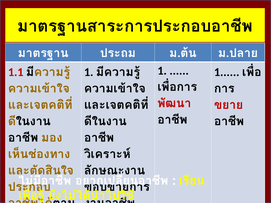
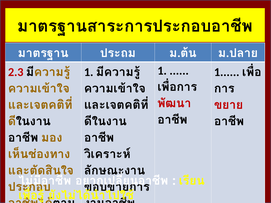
1.1: 1.1 -> 2.3 (16, 72)
